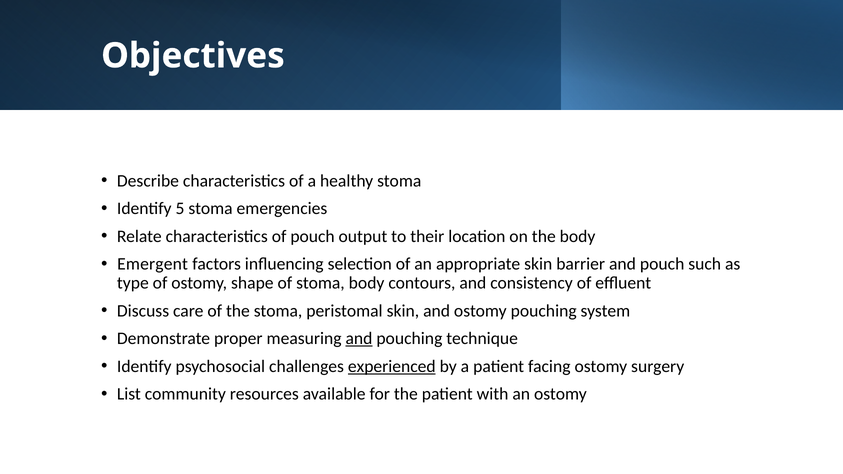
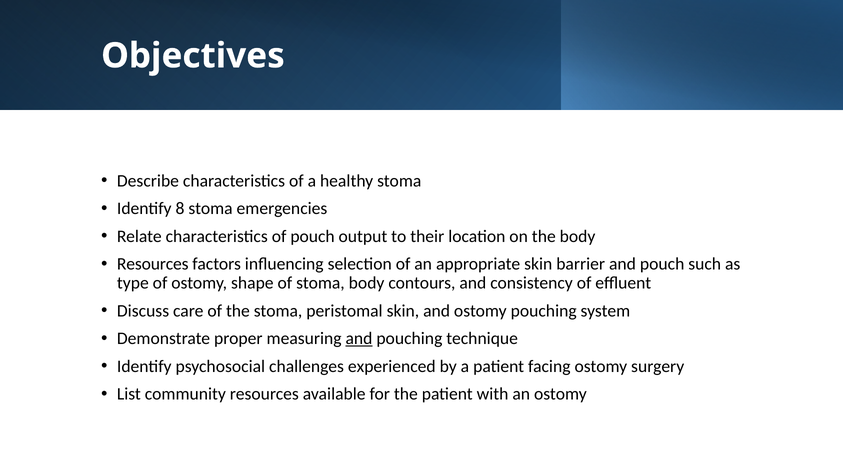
5: 5 -> 8 (180, 209)
Emergent: Emergent -> Resources (153, 264)
experienced underline: present -> none (392, 366)
